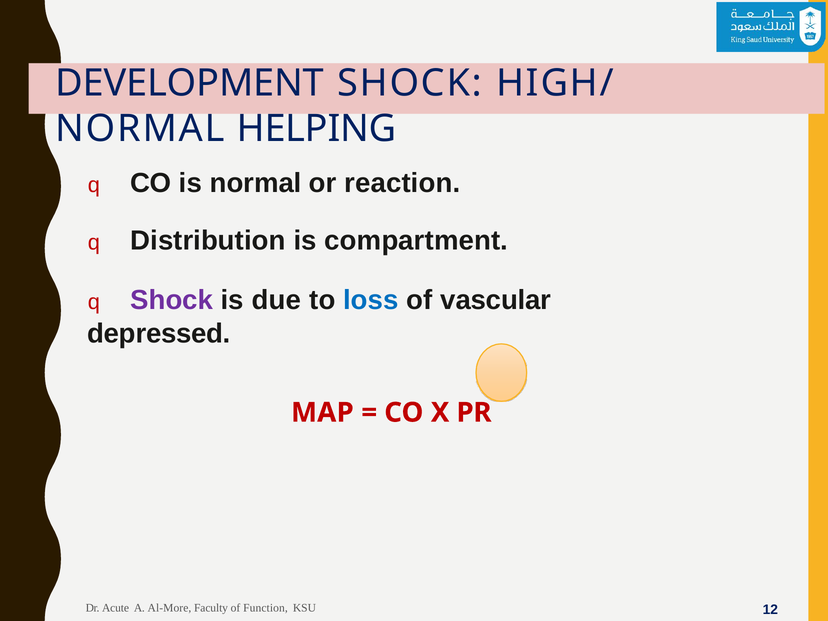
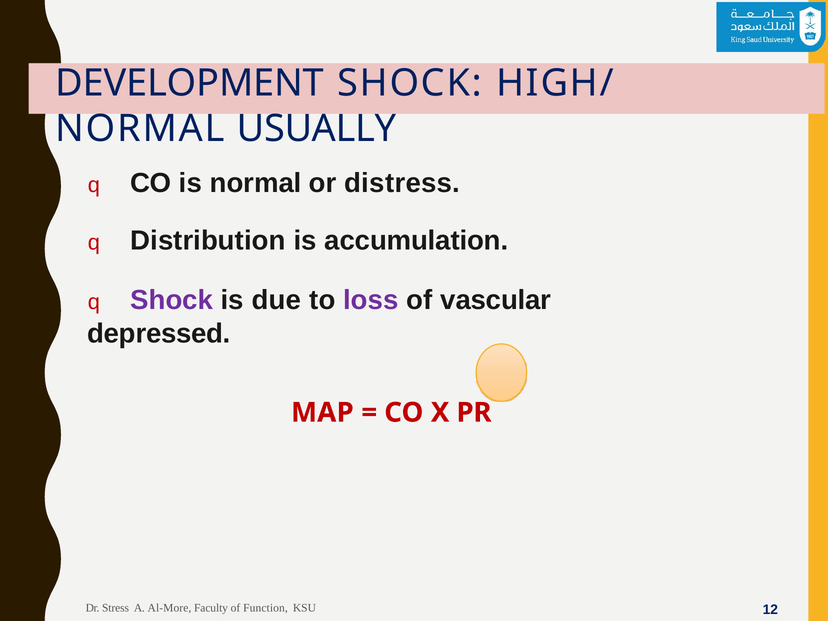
HELPING: HELPING -> USUALLY (317, 129)
reaction: reaction -> distress (402, 183)
compartment: compartment -> accumulation (416, 241)
loss colour: blue -> purple (371, 300)
Acute: Acute -> Stress (116, 608)
